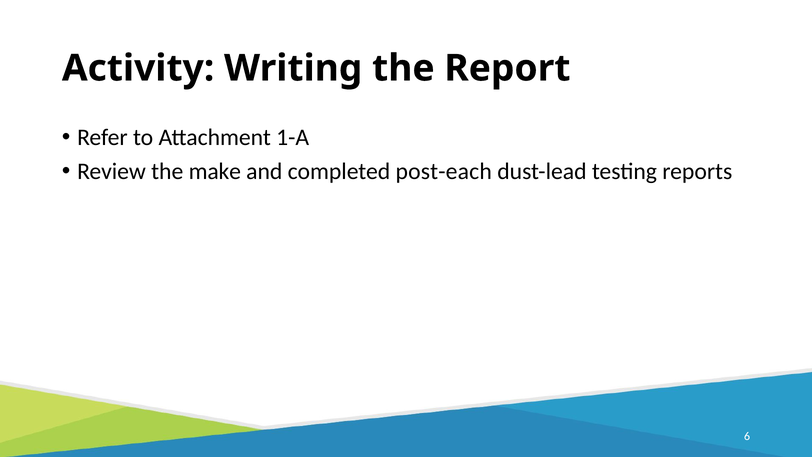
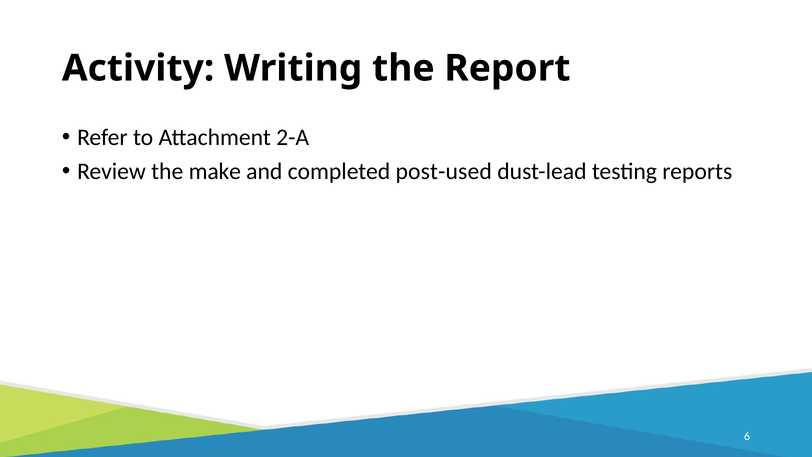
1-A: 1-A -> 2-A (293, 137)
post-each: post-each -> post-used (444, 171)
